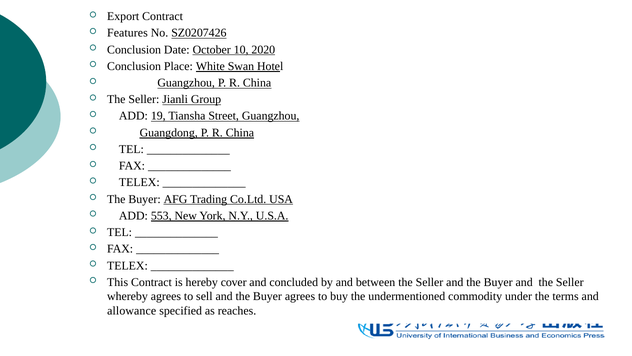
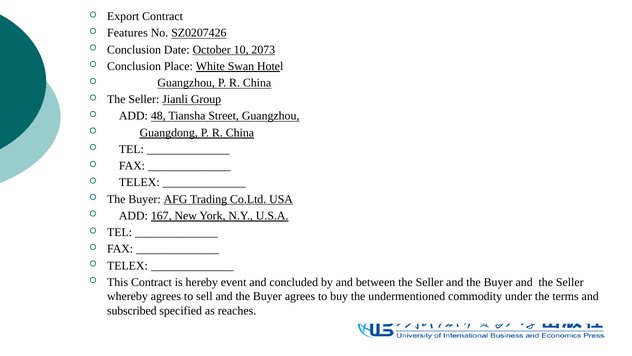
2020: 2020 -> 2073 (263, 50)
19: 19 -> 48 (158, 116)
553: 553 -> 167 (161, 215)
cover: cover -> event (234, 282)
allowance: allowance -> subscribed (132, 310)
